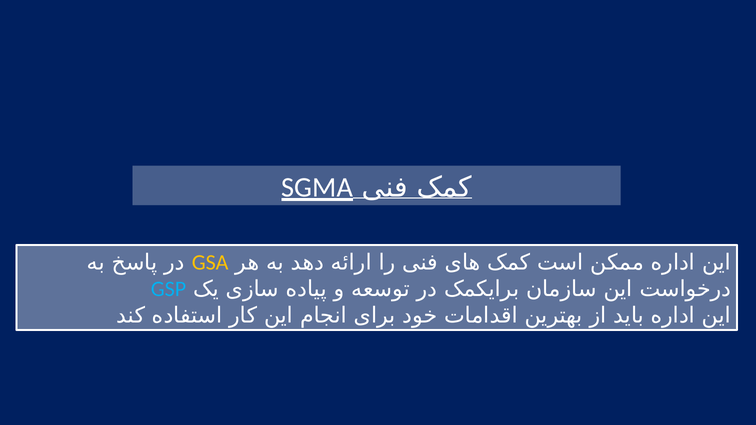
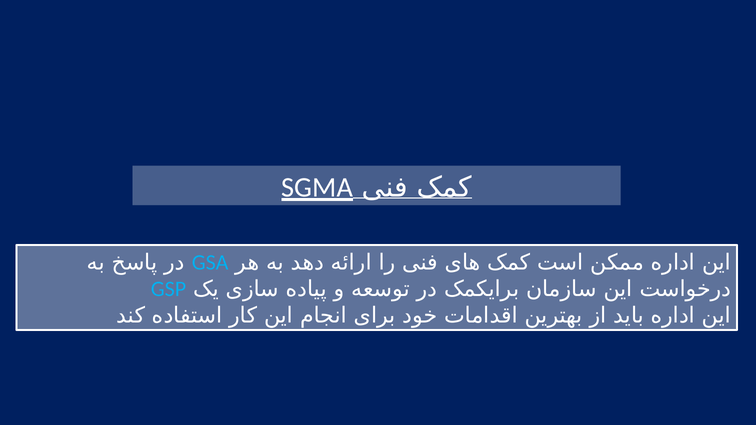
GSA colour: yellow -> light blue (210, 263)
